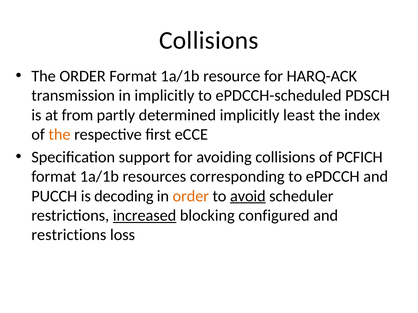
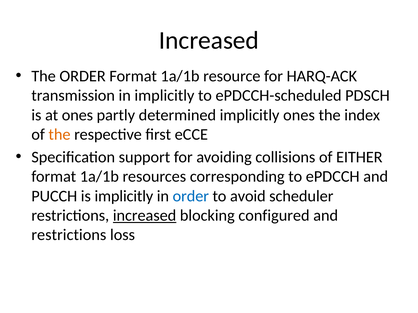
Collisions: Collisions -> Increased (209, 40)
at from: from -> ones (77, 115)
implicitly least: least -> ones (299, 115)
PCFICH: PCFICH -> EITHER (359, 157)
is decoding: decoding -> implicitly (124, 196)
order colour: orange -> blue (191, 196)
avoid underline: present -> none (248, 196)
